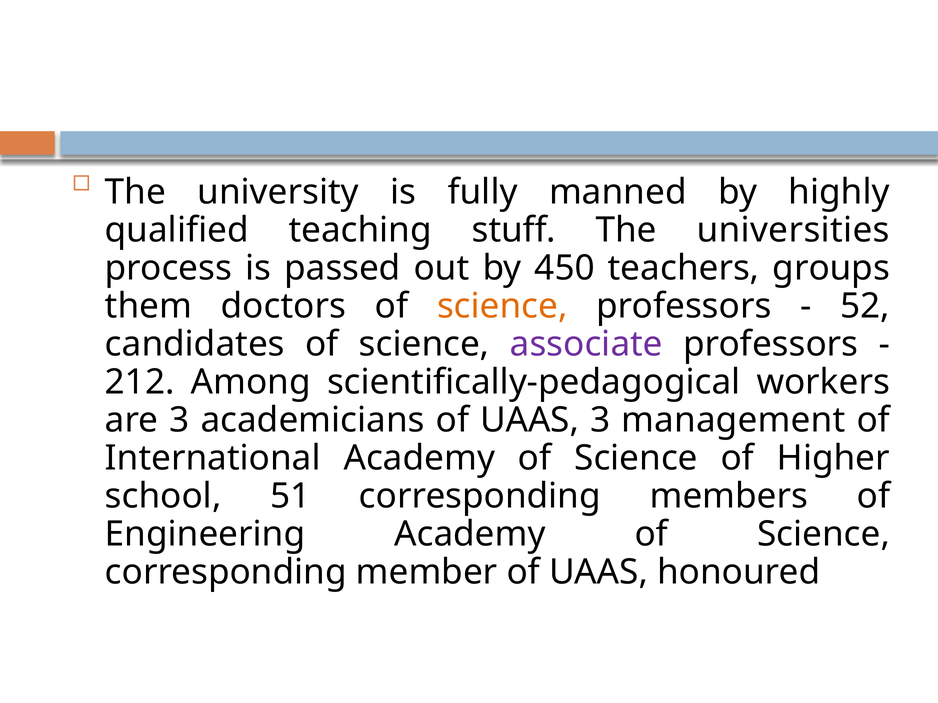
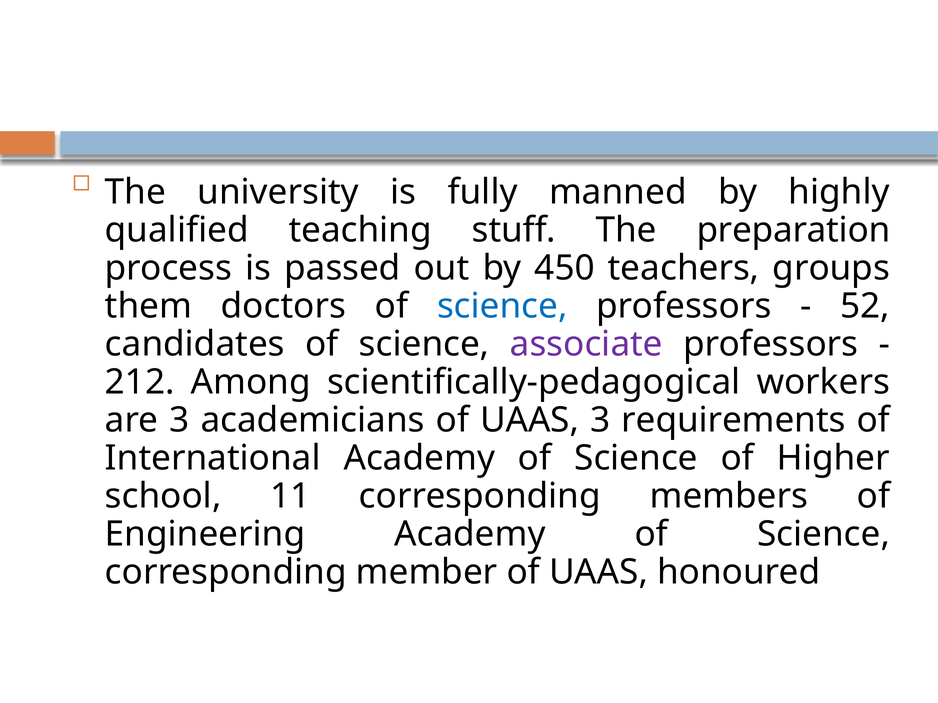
universities: universities -> preparation (793, 230)
science colour: orange -> blue (502, 306)
management: management -> requirements (733, 421)
51: 51 -> 11 (290, 497)
